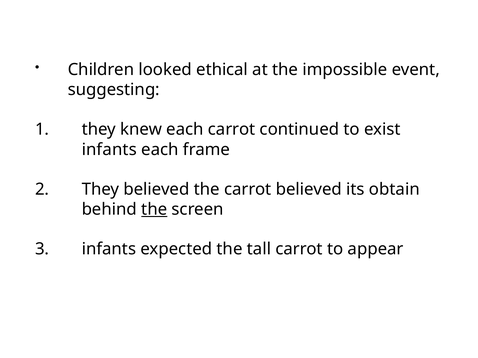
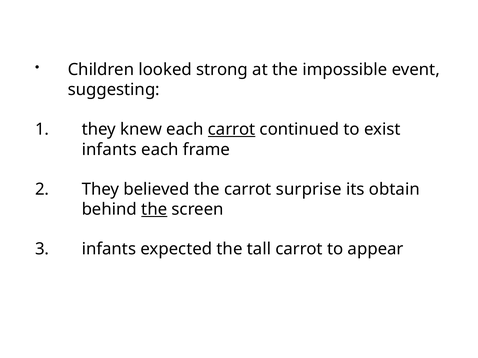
ethical: ethical -> strong (222, 70)
carrot underline: none -> present (232, 130)
carrot believed: believed -> surprise (309, 189)
